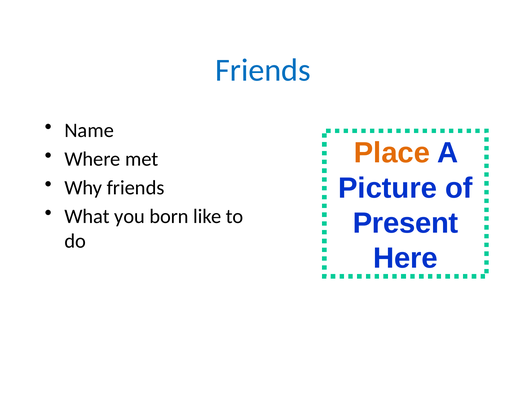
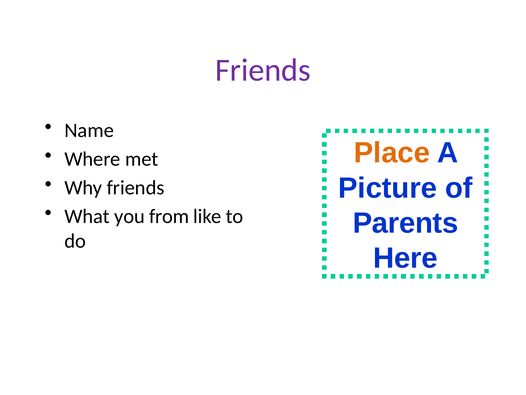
Friends colour: blue -> purple (263, 70)
born: born -> from (169, 216)
Present: Present -> Parents (406, 223)
